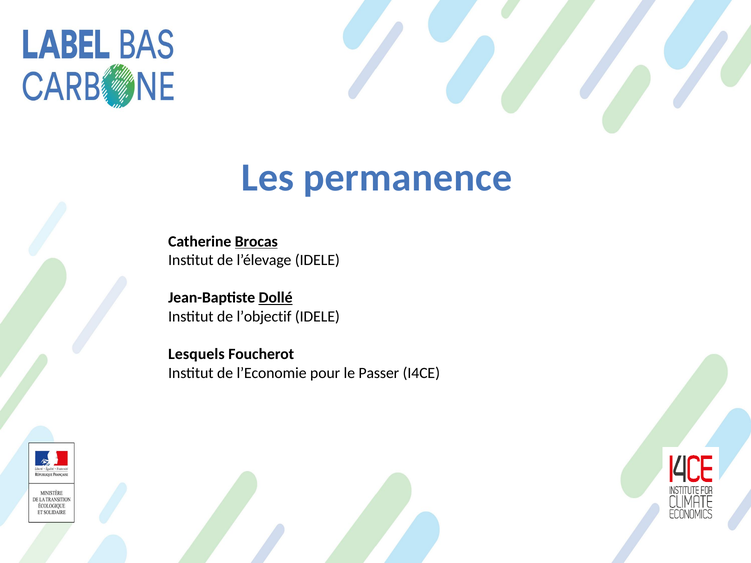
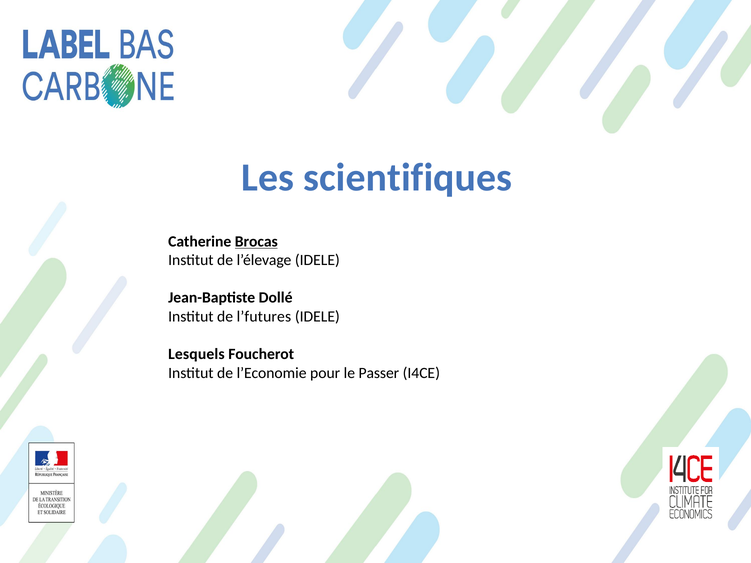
permanence: permanence -> scientifiques (408, 178)
Dollé underline: present -> none (276, 298)
l’objectif: l’objectif -> l’futures (264, 317)
